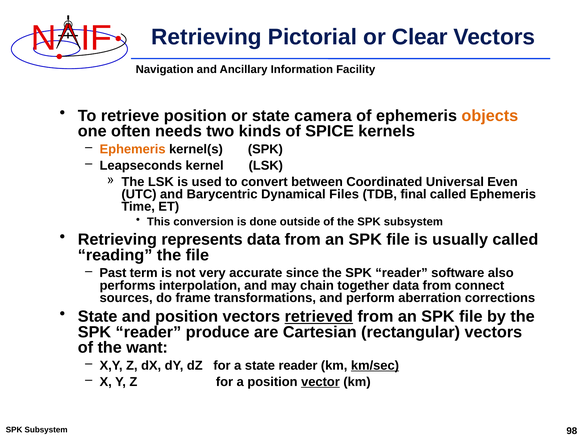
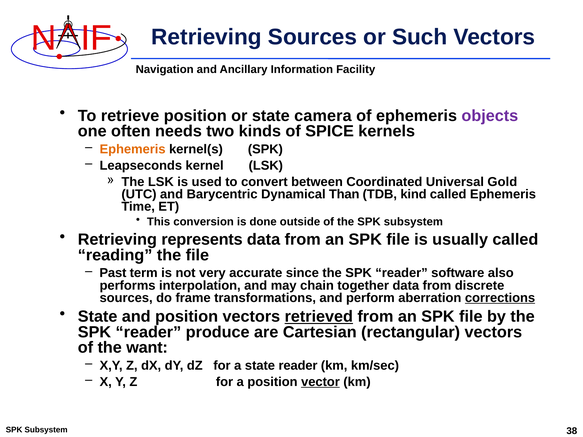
Retrieving Pictorial: Pictorial -> Sources (313, 37)
Clear: Clear -> Such (420, 37)
objects colour: orange -> purple (490, 116)
Even: Even -> Gold (502, 182)
Files: Files -> Than (344, 194)
final: final -> kind (414, 194)
connect: connect -> discrete (480, 286)
corrections underline: none -> present (500, 298)
km/sec underline: present -> none (375, 366)
98: 98 -> 38 (572, 432)
